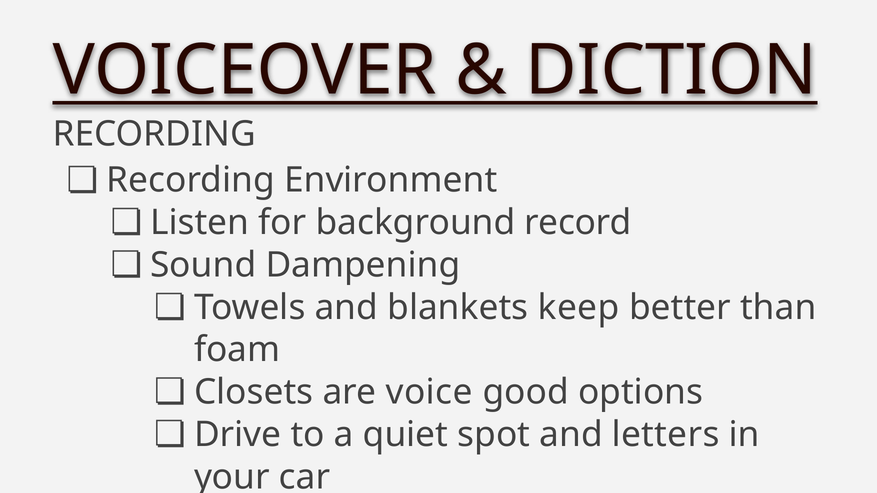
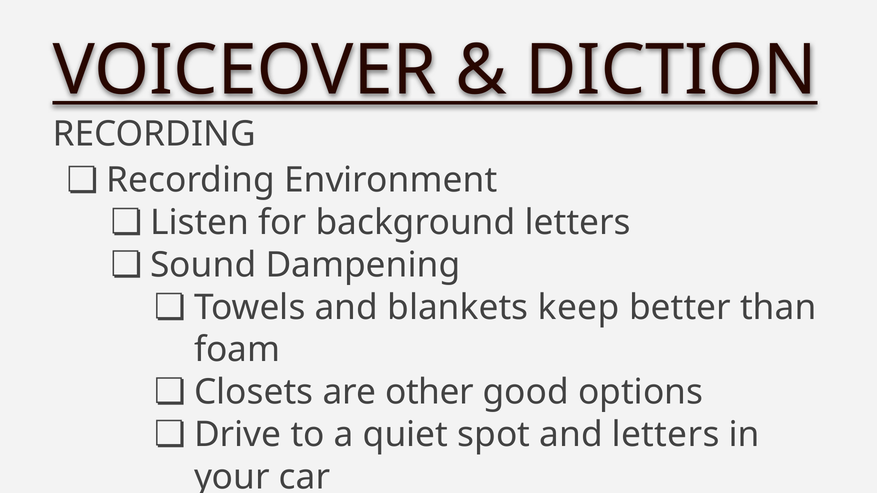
background record: record -> letters (578, 223)
voice: voice -> other (430, 392)
